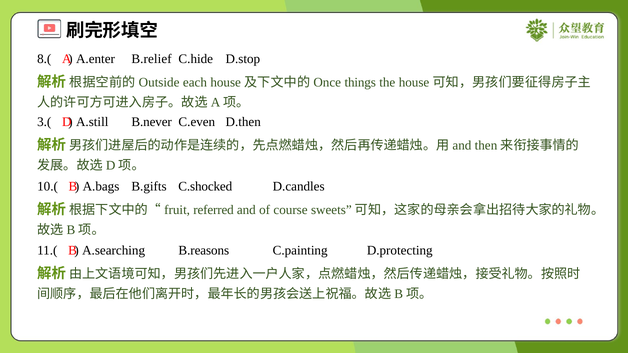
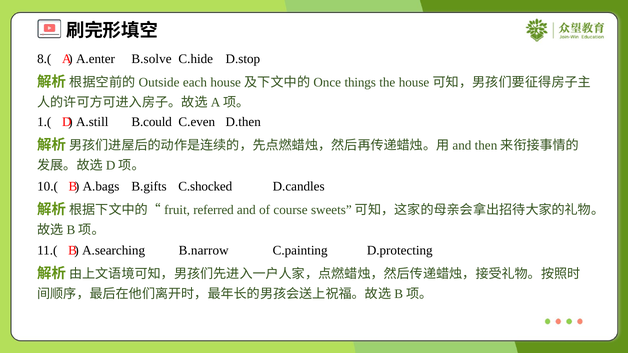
B.relief: B.relief -> B.solve (152, 59)
3.(: 3.( -> 1.( (44, 122)
B.never: B.never -> B.could (152, 122)
B.reasons: B.reasons -> B.narrow (204, 251)
